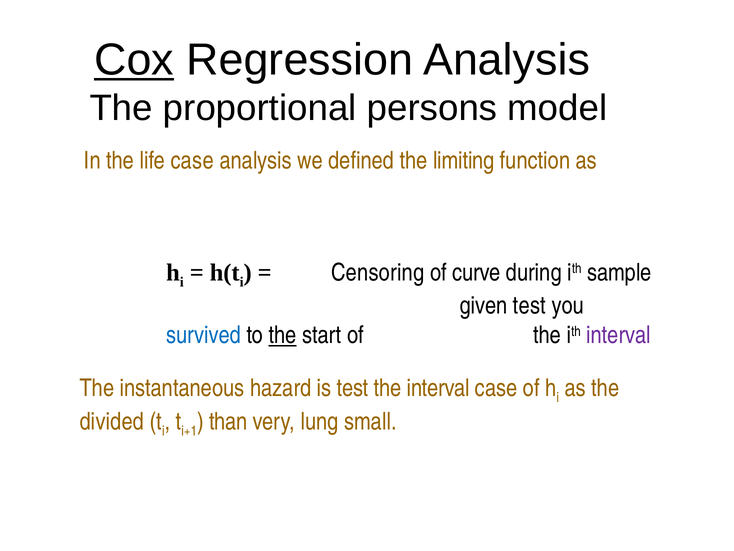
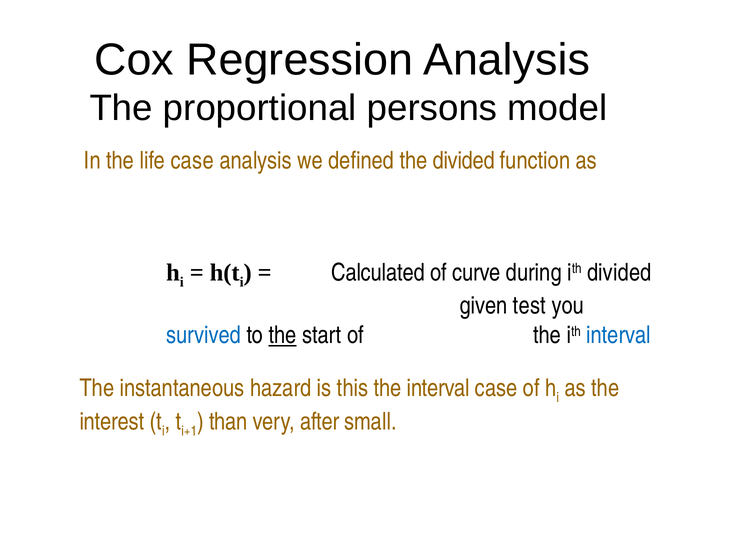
Cox underline: present -> none (134, 60)
the limiting: limiting -> divided (464, 161)
Censoring: Censoring -> Calculated (378, 272)
ith sample: sample -> divided (619, 272)
interval colour: purple -> blue (619, 335)
is test: test -> this (353, 388)
divided: divided -> interest (112, 421)
lung: lung -> after (320, 421)
